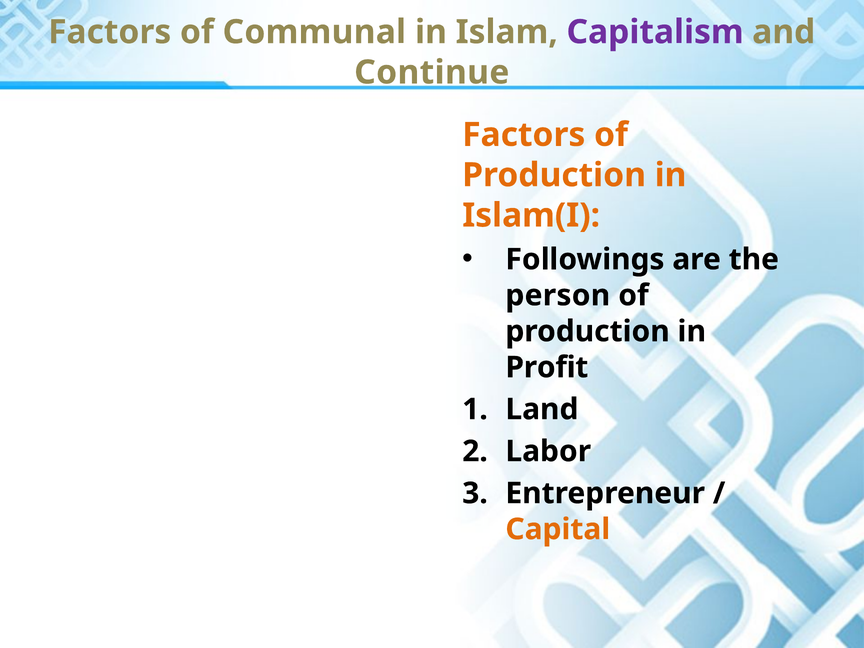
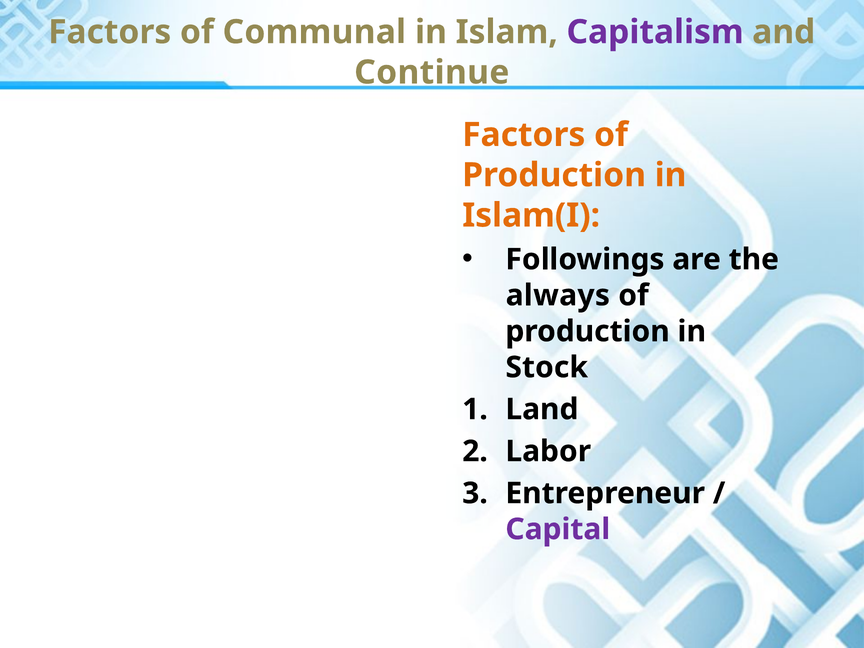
person: person -> always (558, 295)
Profit: Profit -> Stock (547, 367)
Capital colour: orange -> purple (558, 529)
